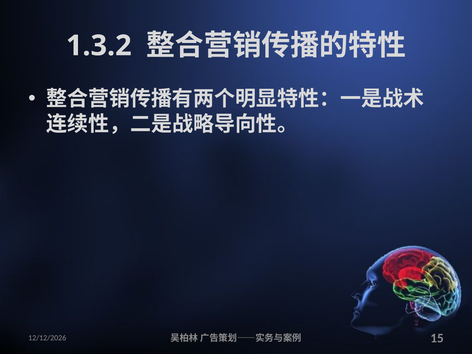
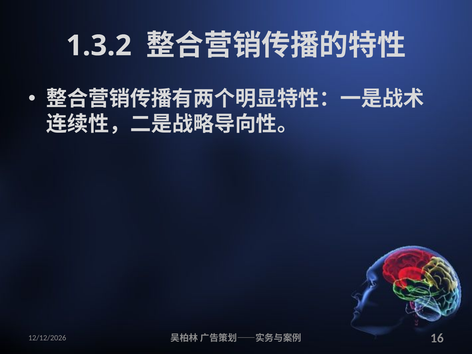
15: 15 -> 16 (437, 338)
